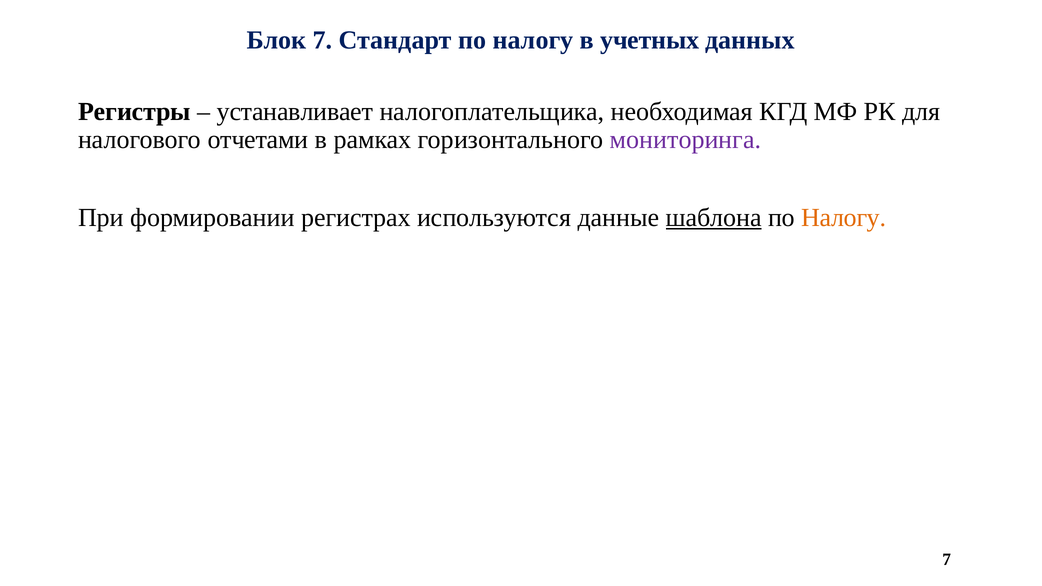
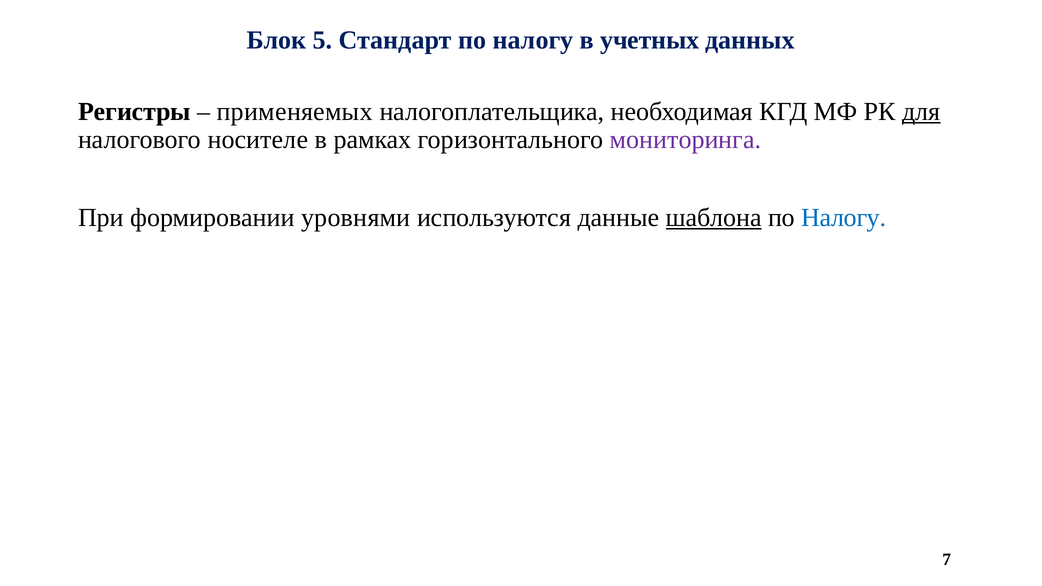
Блок 7: 7 -> 5 (323, 40)
устанавливает: устанавливает -> применяемых (295, 112)
для underline: none -> present (921, 112)
отчетами: отчетами -> носителе (258, 140)
регистрах: регистрах -> уровнями (356, 218)
Налогу colour: orange -> blue (844, 218)
